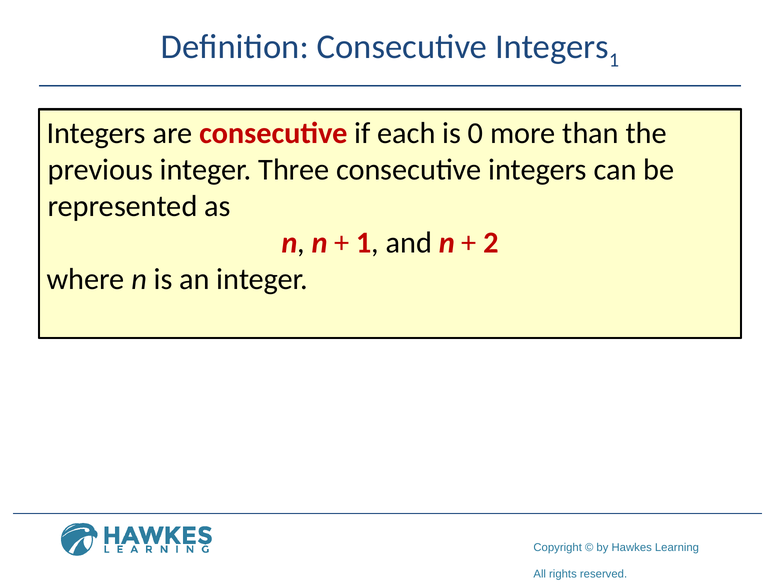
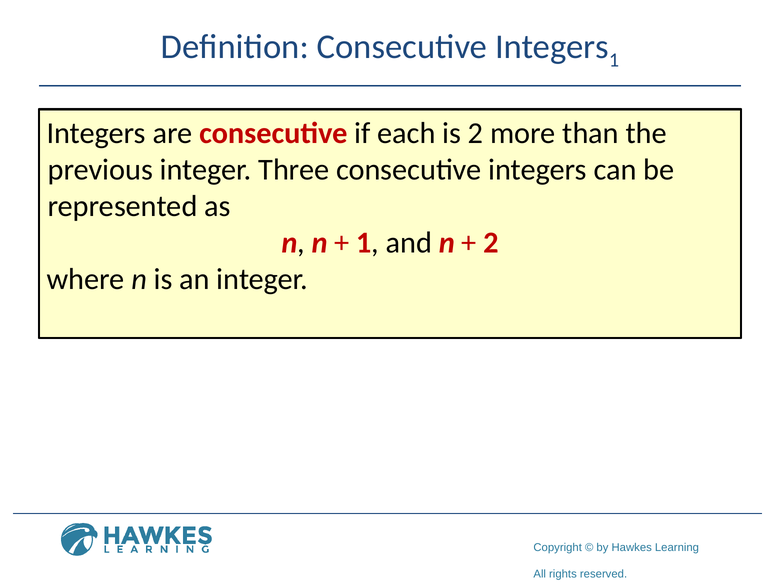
is 0: 0 -> 2 (476, 133)
